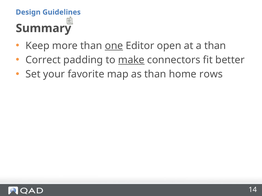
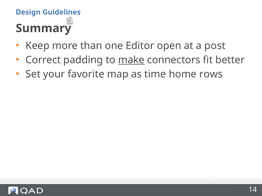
one underline: present -> none (114, 46)
a than: than -> post (215, 46)
as than: than -> time (155, 74)
